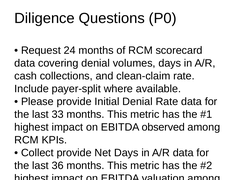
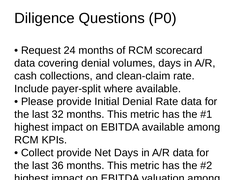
33: 33 -> 32 (58, 114)
EBITDA observed: observed -> available (163, 127)
